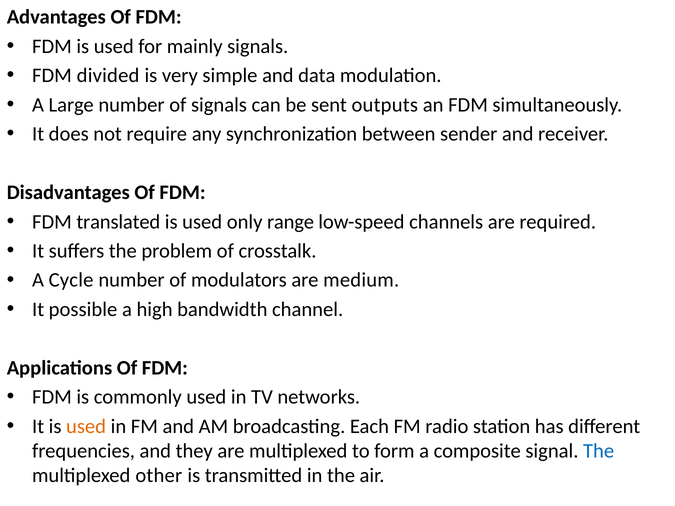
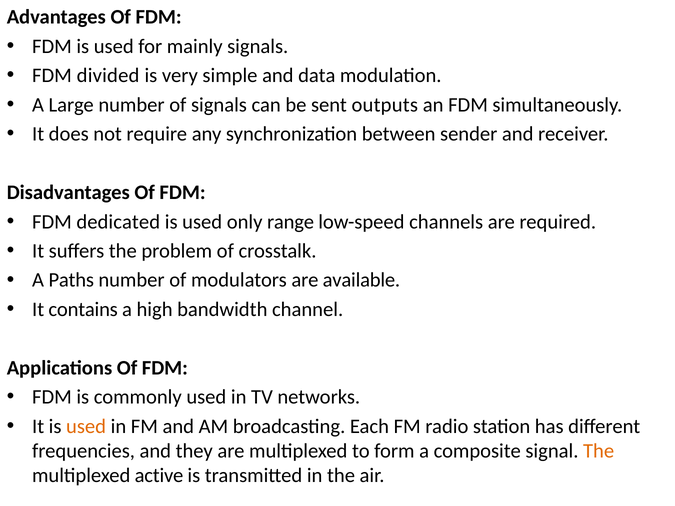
translated: translated -> dedicated (118, 222)
Cycle: Cycle -> Paths (71, 280)
medium: medium -> available (361, 280)
possible: possible -> contains (83, 310)
The colour: blue -> orange (599, 451)
other: other -> active (159, 476)
